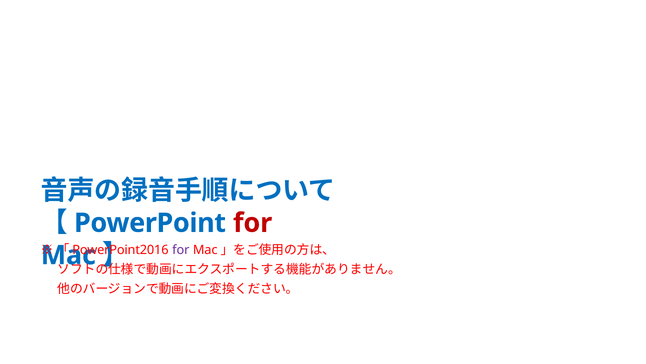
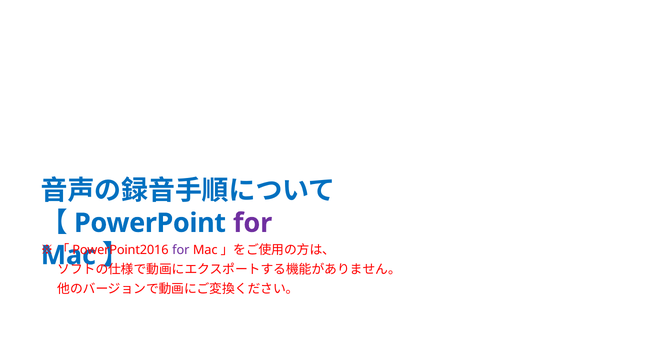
for colour: red -> purple (253, 223)
